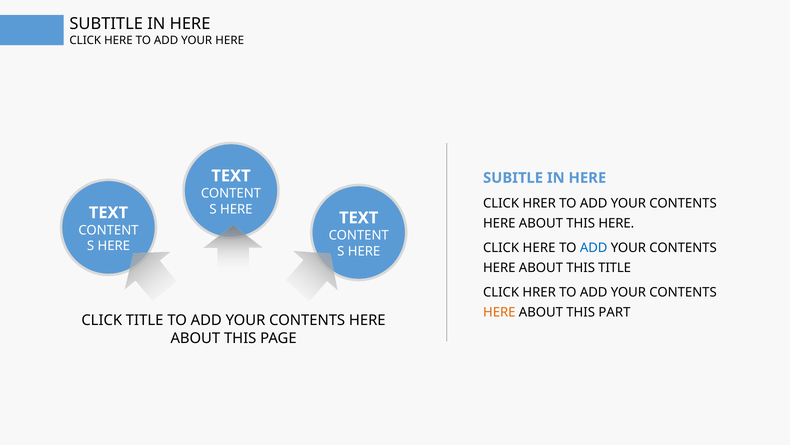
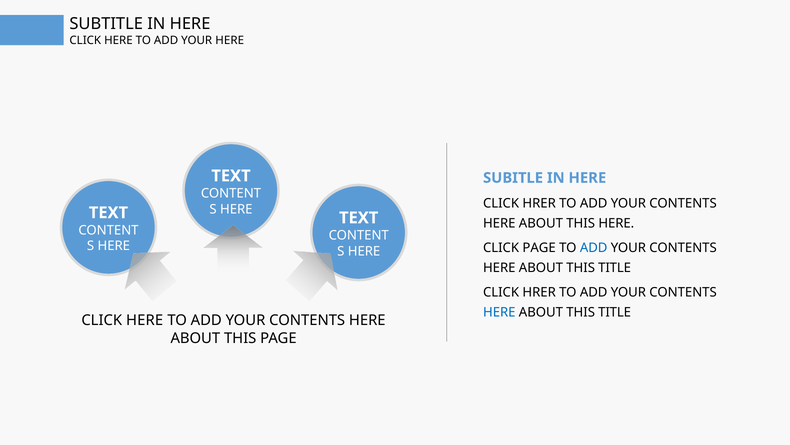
HERE: HERE -> PAGE (539, 248)
HERE colour: orange -> blue (499, 312)
PART: PART -> TITLE (615, 312)
TITLE: TITLE -> HERE (145, 320)
